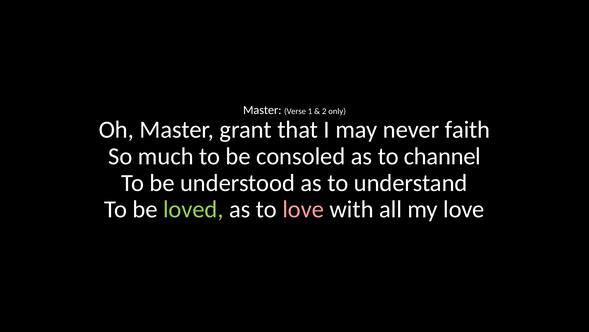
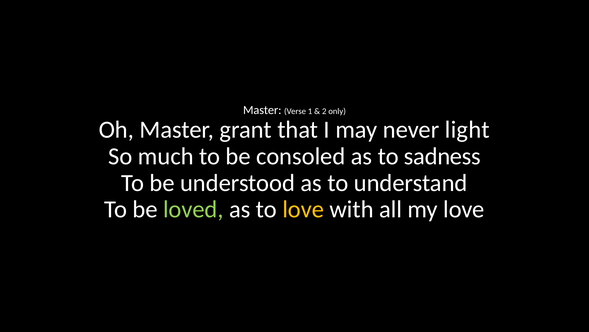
faith: faith -> light (467, 130)
channel: channel -> sadness (442, 156)
love colour: pink -> yellow (303, 209)
